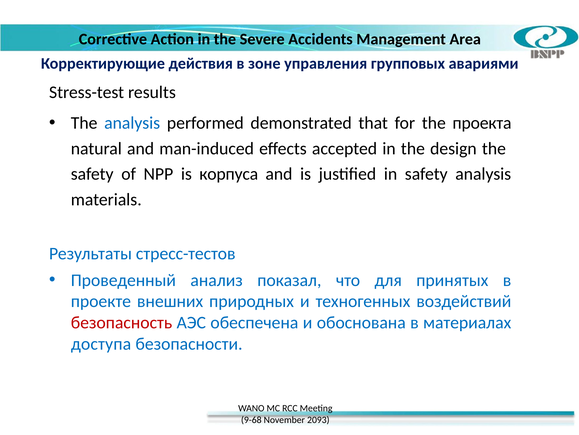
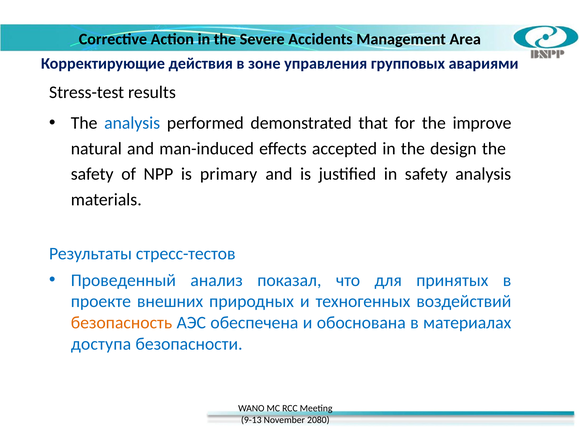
проекта: проекта -> improve (482, 123)
корпуса: корпуса -> primary (229, 174)
безопасность colour: red -> orange (121, 322)
9-68: 9-68 -> 9-13 (251, 419)
2093: 2093 -> 2080 (318, 419)
